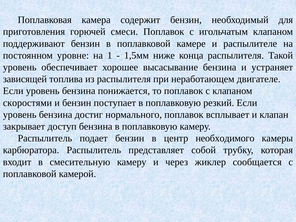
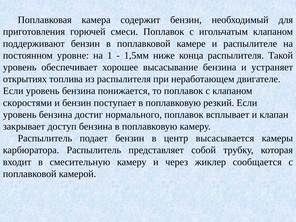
зависящей: зависящей -> открытиях (25, 79)
необходимого: необходимого -> высасывается (225, 138)
